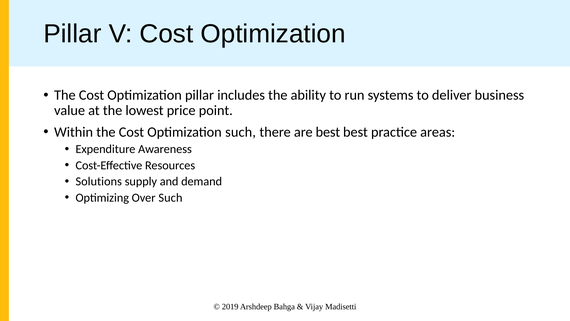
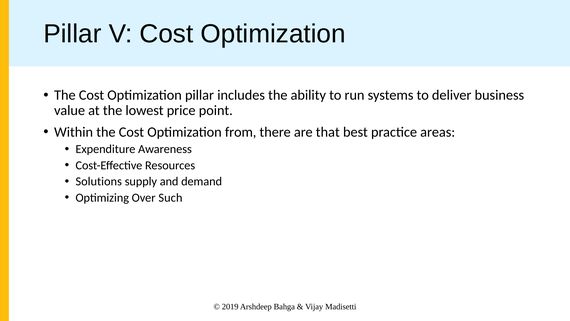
Optimization such: such -> from (241, 132)
are best: best -> that (328, 132)
